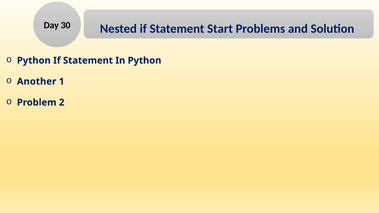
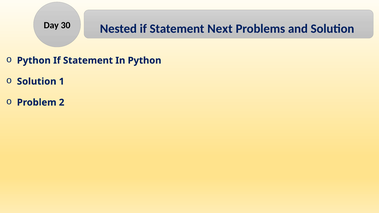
Start: Start -> Next (220, 29)
Another: Another -> Solution (37, 82)
